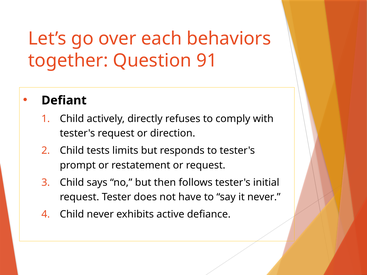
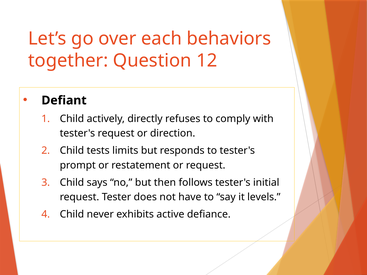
91: 91 -> 12 (207, 61)
it never: never -> levels (264, 197)
